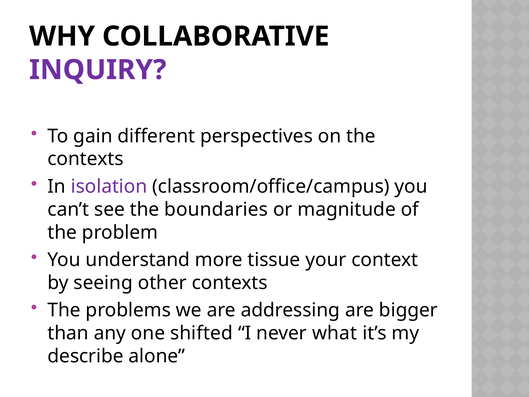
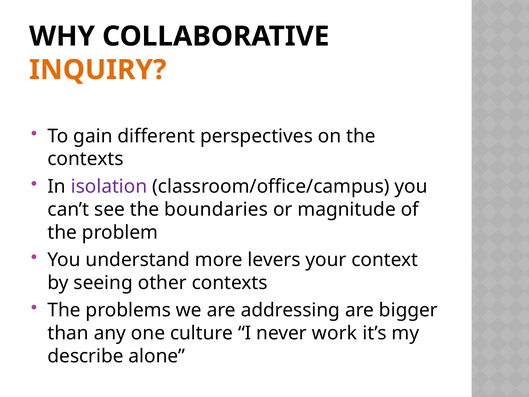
INQUIRY colour: purple -> orange (98, 70)
tissue: tissue -> levers (274, 260)
shifted: shifted -> culture (202, 333)
what: what -> work (335, 333)
